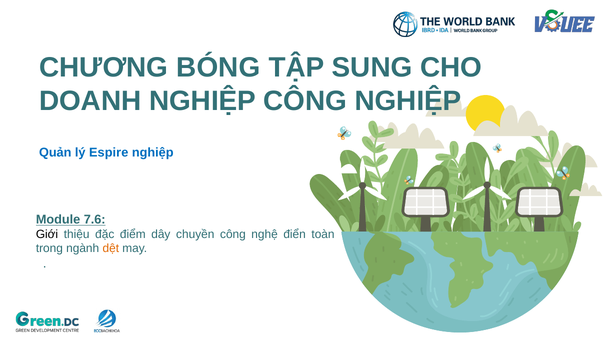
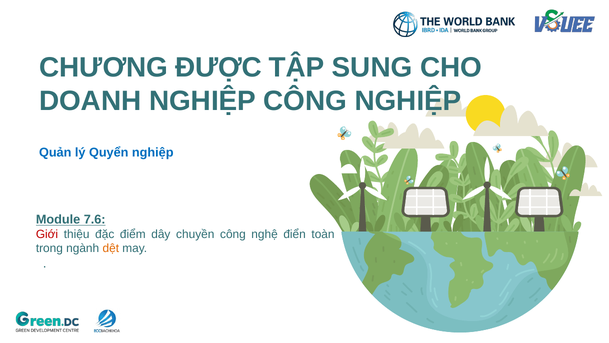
BÓNG: BÓNG -> ĐƯỢC (219, 67)
Espire: Espire -> Quyển (109, 152)
Giới colour: black -> red (47, 234)
